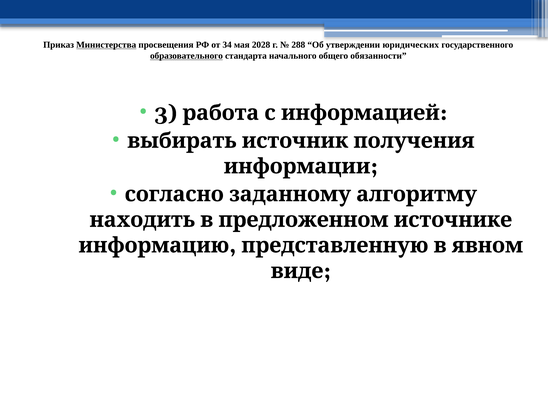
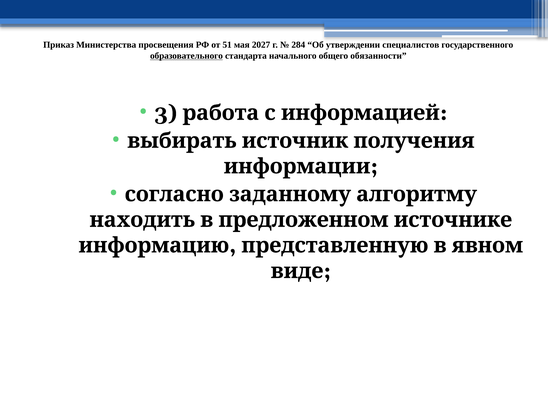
Министерства underline: present -> none (106, 45)
34: 34 -> 51 (227, 45)
2028: 2028 -> 2027 (261, 45)
288: 288 -> 284 (298, 45)
юридических: юридических -> специалистов (411, 45)
